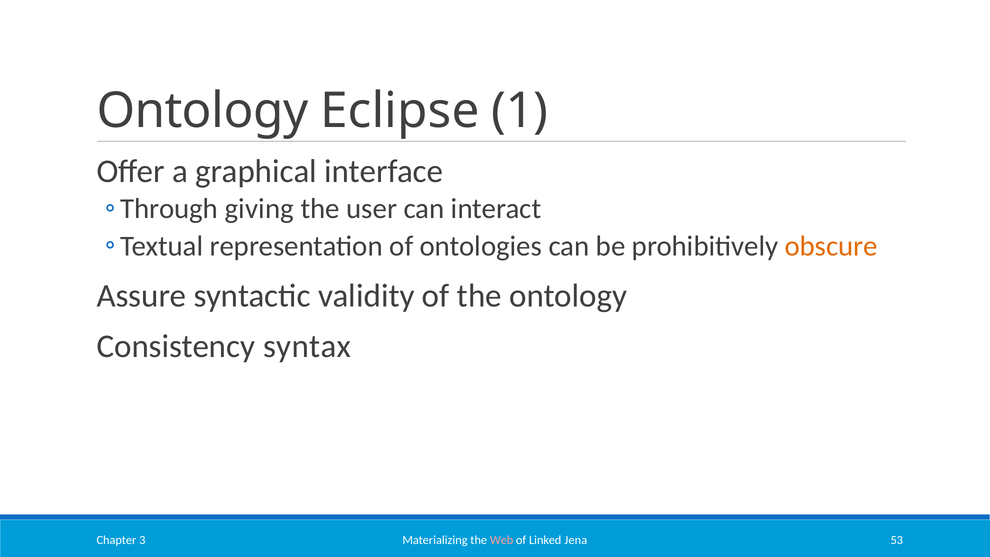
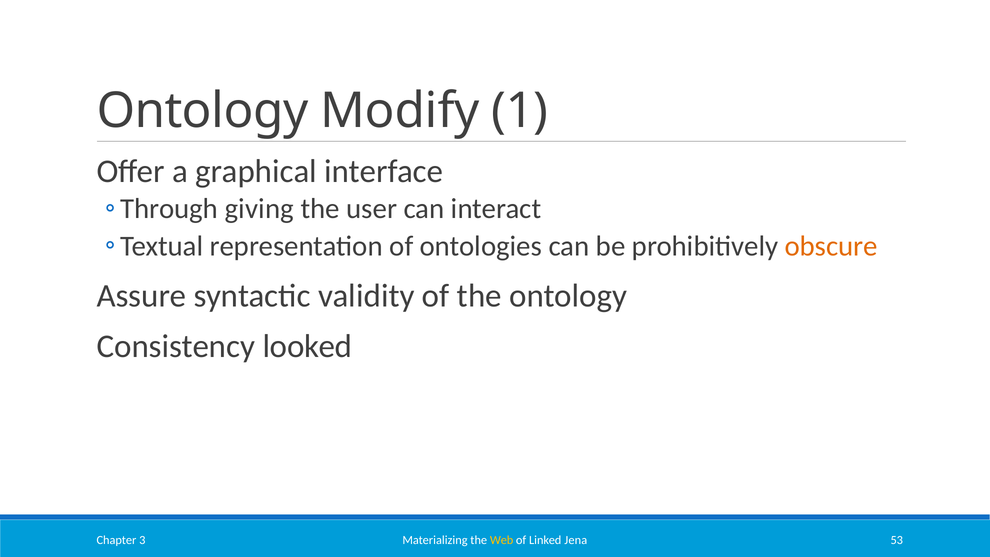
Eclipse: Eclipse -> Modify (400, 111)
syntax: syntax -> looked (307, 346)
Web colour: pink -> yellow (502, 540)
